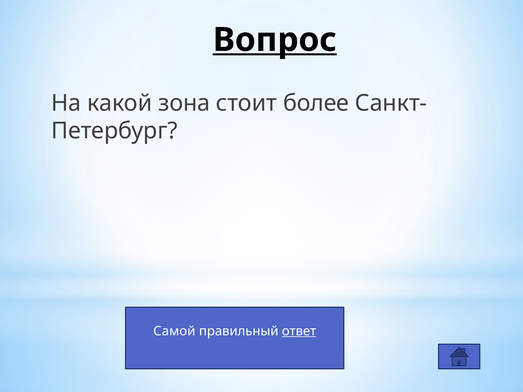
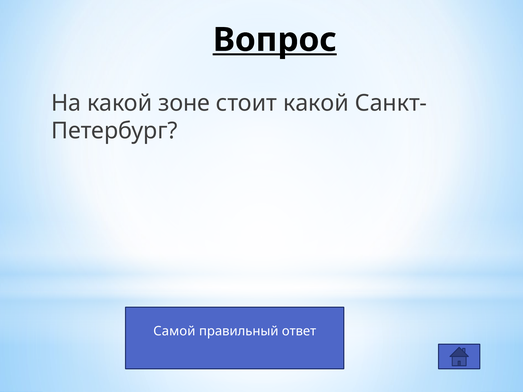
зона: зона -> зоне (184, 103)
стоит более: более -> какой (316, 103)
ответ underline: present -> none (299, 331)
